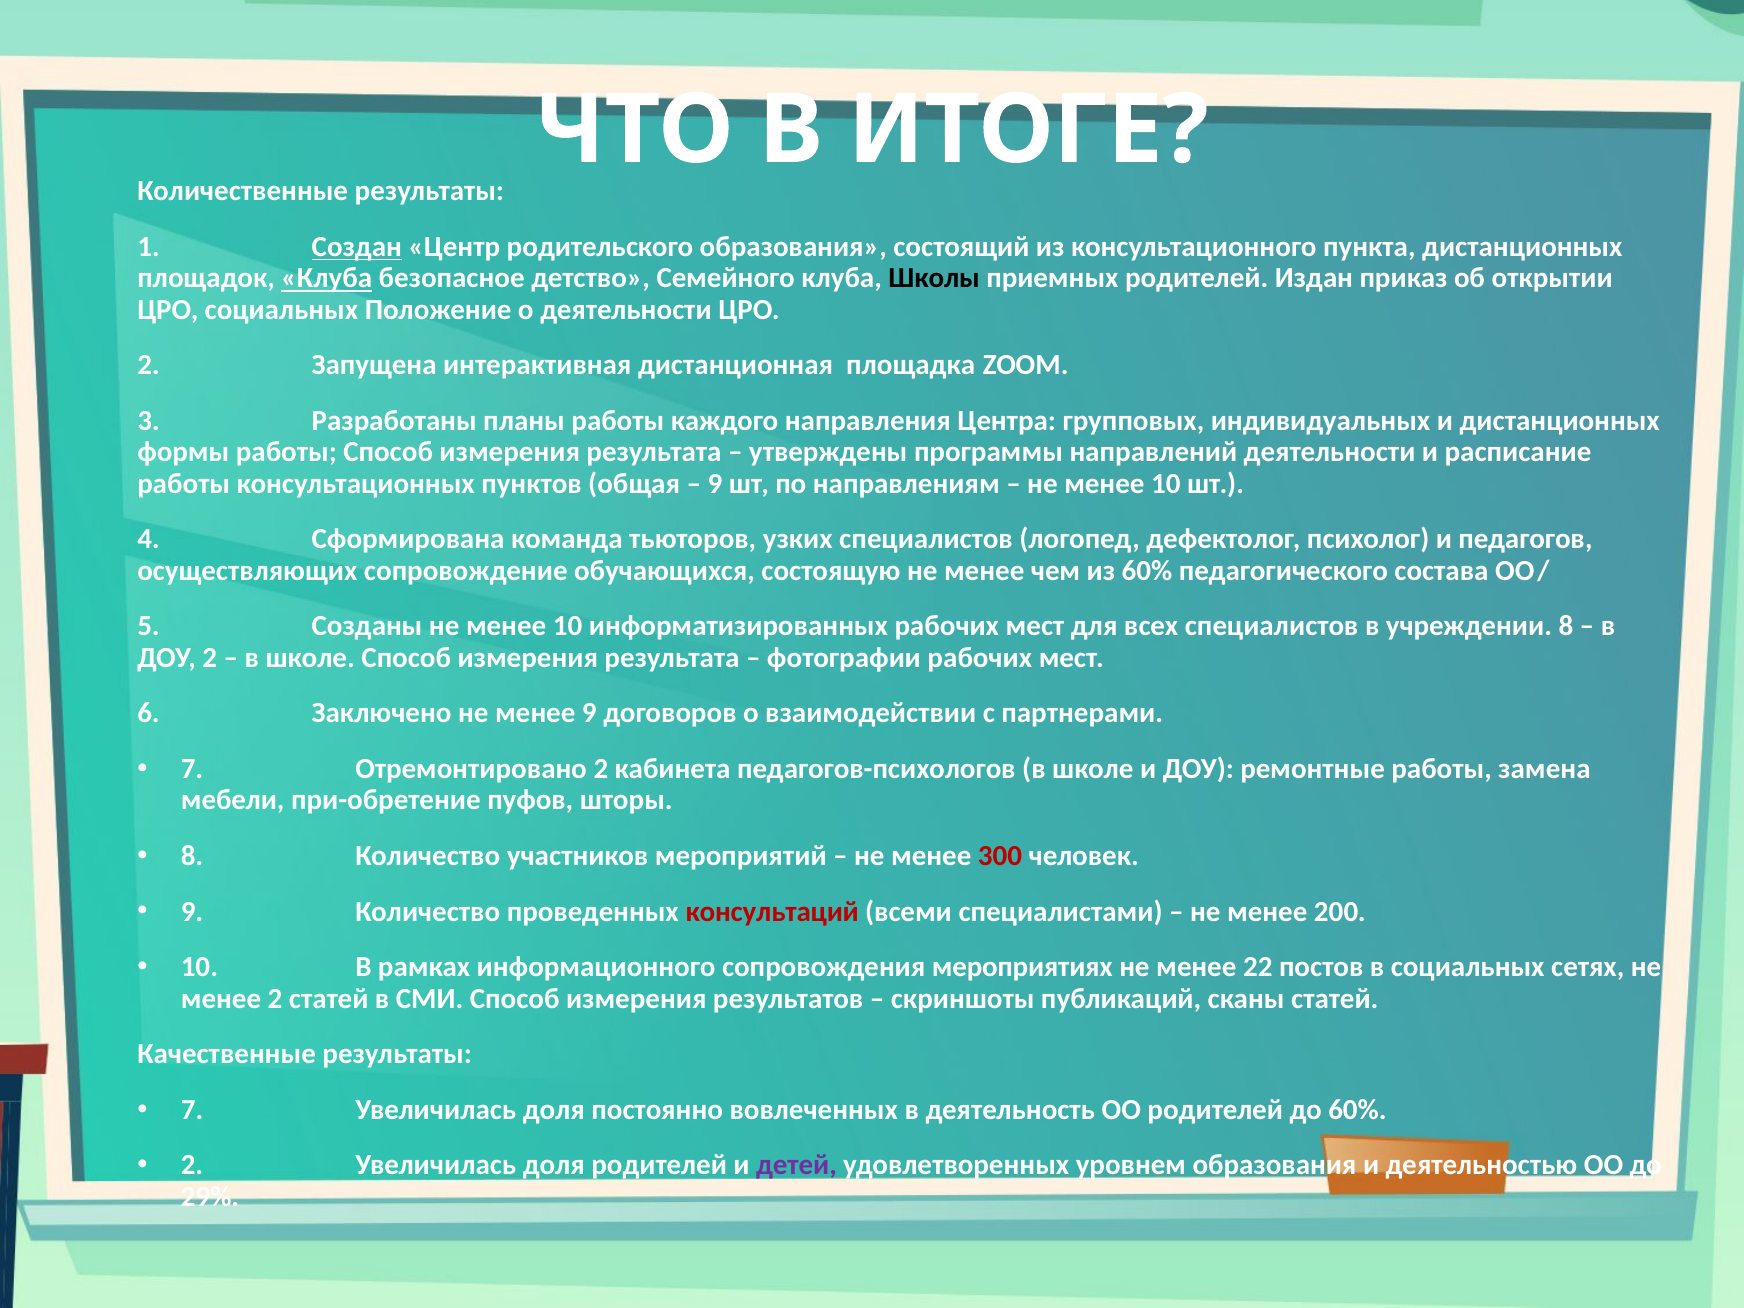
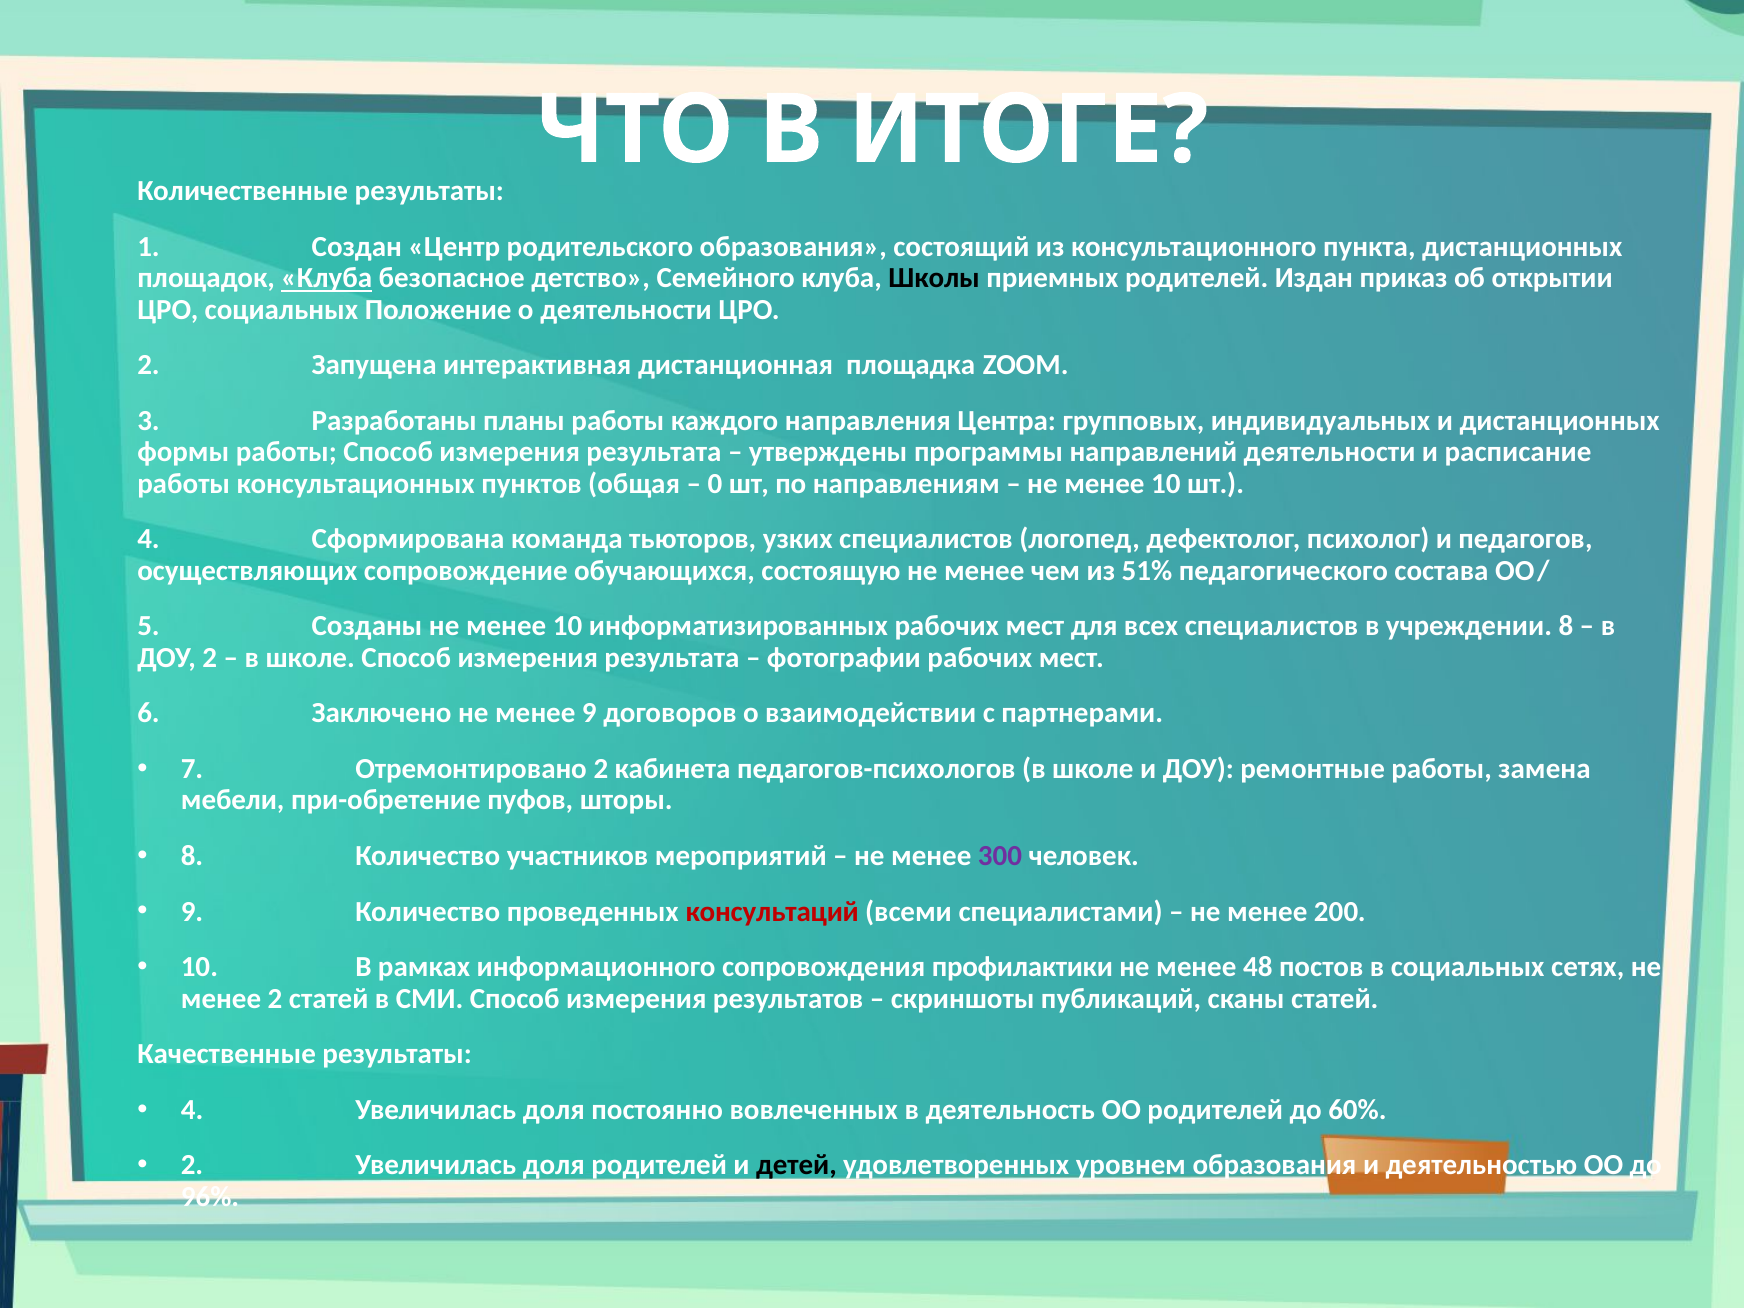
Создан underline: present -> none (357, 247)
9: 9 -> 0 (715, 484)
из 60%: 60% -> 51% (1147, 571)
300 colour: red -> purple (1000, 856)
мероприятиях: мероприятиях -> профилактики (1022, 967)
22: 22 -> 48 (1258, 967)
7: 7 -> 4 (192, 1110)
детей colour: purple -> black (796, 1165)
29%: 29% -> 96% (210, 1197)
